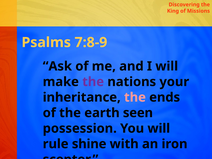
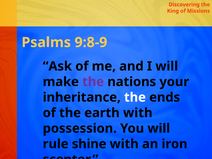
7:8-9: 7:8-9 -> 9:8-9 (91, 42)
the colour: pink -> white (135, 97)
earth seen: seen -> with (138, 113)
